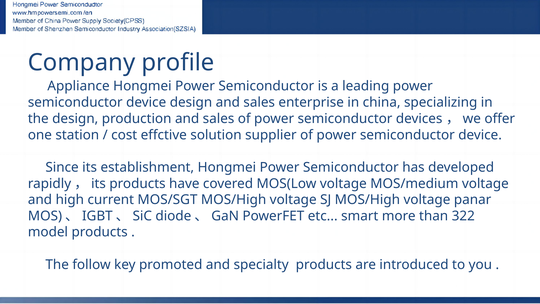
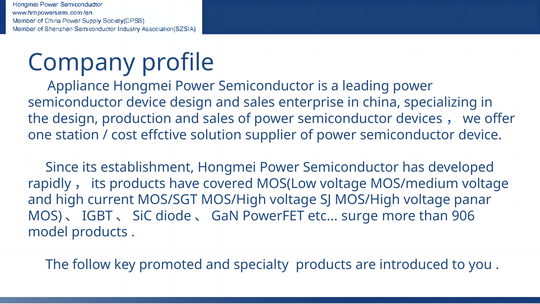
smart: smart -> surge (360, 216)
322: 322 -> 906 (463, 216)
